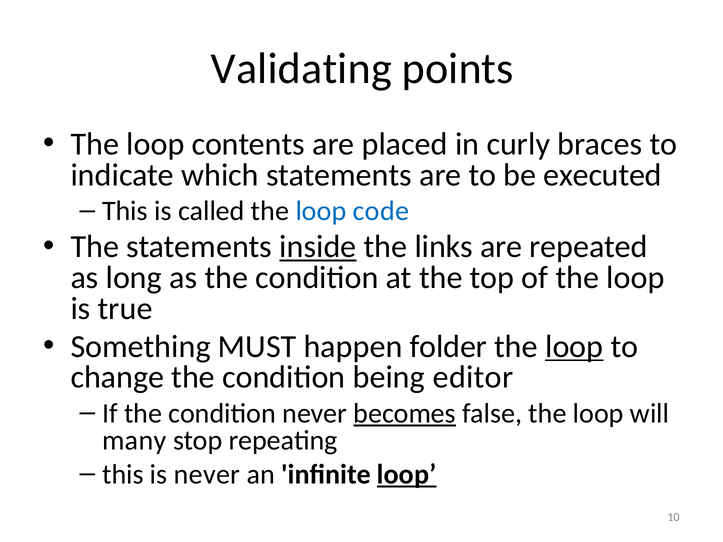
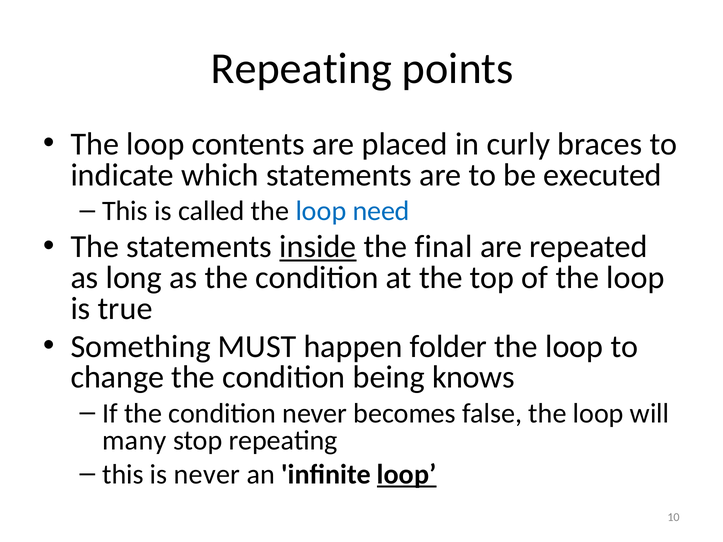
Validating: Validating -> Repeating (301, 69)
code: code -> need (381, 211)
links: links -> final (443, 247)
loop underline: present -> none (574, 347)
editor: editor -> knows (473, 377)
becomes underline: present -> none (405, 414)
